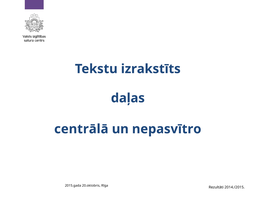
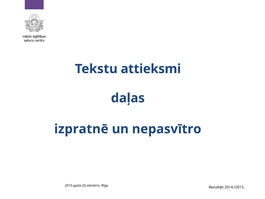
izrakstīts: izrakstīts -> attieksmi (151, 69)
centrālā: centrālā -> izpratnē (81, 129)
